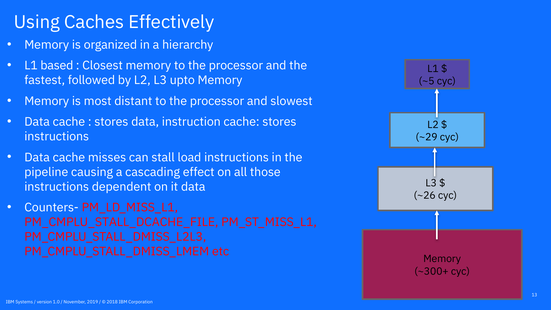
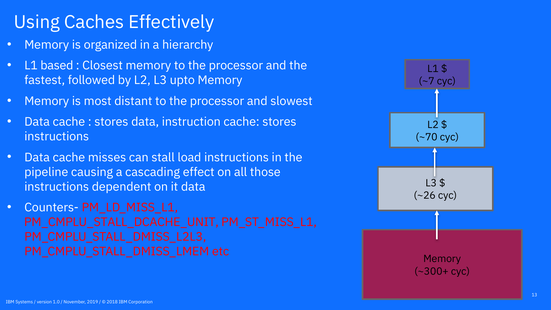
~5: ~5 -> ~7 (427, 81)
~29: ~29 -> ~70 (427, 137)
PM_CMPLU_STALL_DCACHE_FILE: PM_CMPLU_STALL_DCACHE_FILE -> PM_CMPLU_STALL_DCACHE_UNIT (121, 222)
